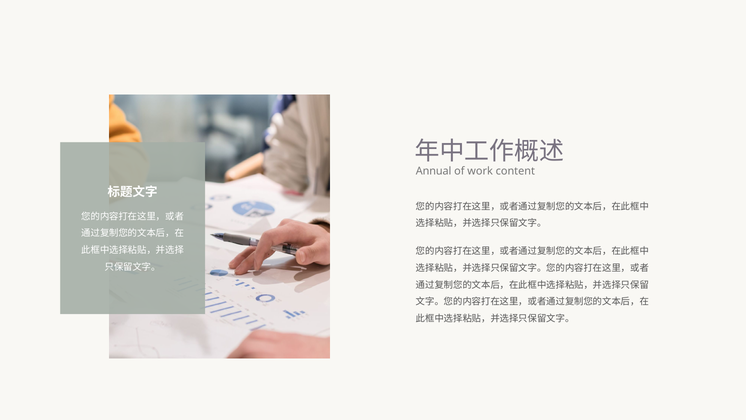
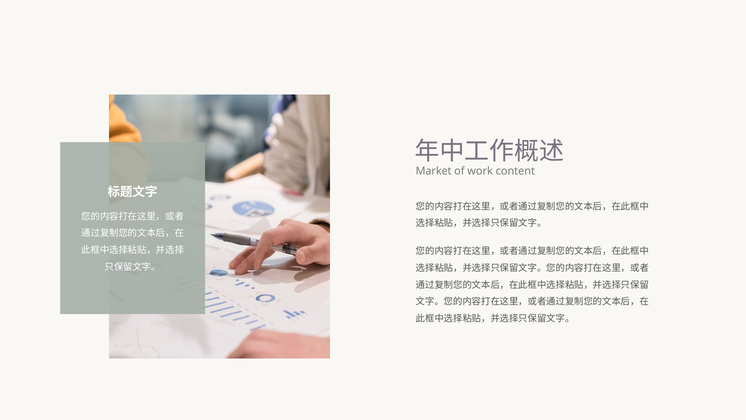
Annual: Annual -> Market (434, 171)
